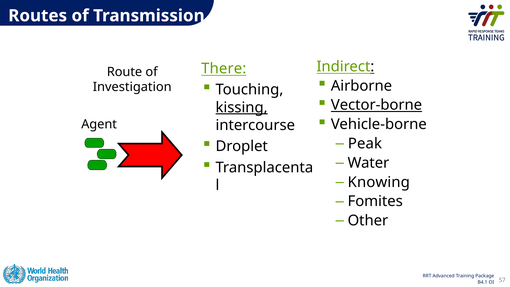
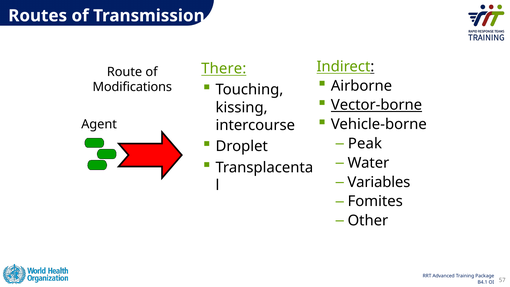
Investigation: Investigation -> Modifications (132, 87)
kissing underline: present -> none (242, 107)
Knowing: Knowing -> Variables (379, 182)
